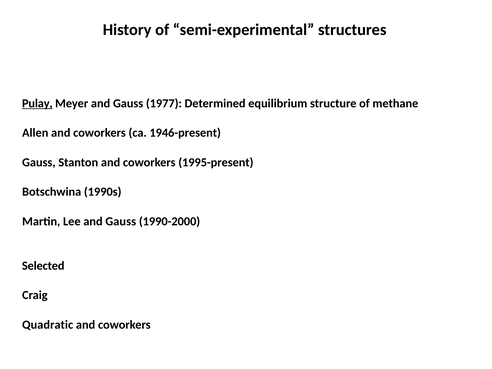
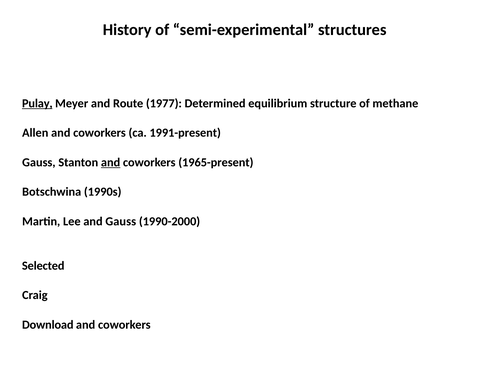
Meyer and Gauss: Gauss -> Route (128, 103)
1946-present: 1946-present -> 1991-present (185, 133)
and underline: none -> present (111, 162)
1995-present: 1995-present -> 1965-present (216, 162)
Quadratic: Quadratic -> Download (48, 325)
